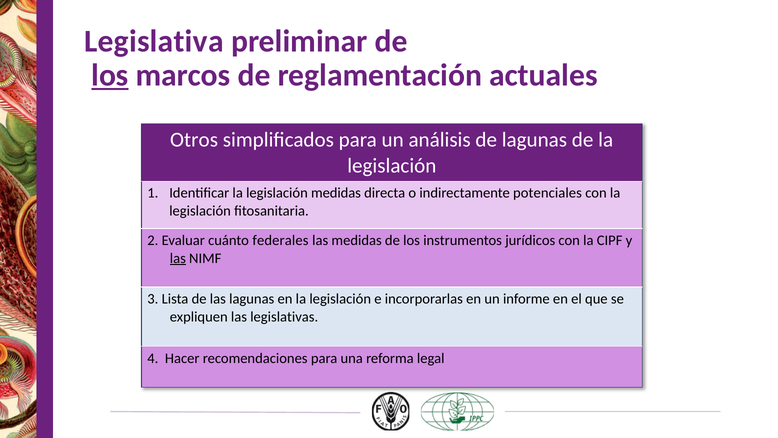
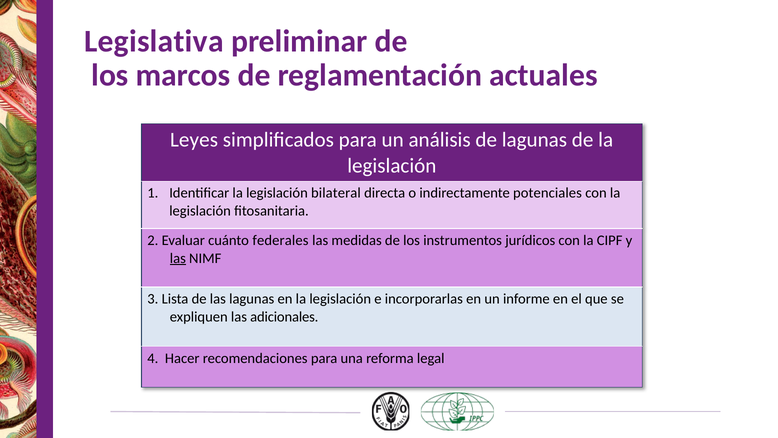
los underline: present -> none (110, 75)
Otros: Otros -> Leyes (194, 140)
legislación medidas: medidas -> bilateral (336, 193)
legislativas: legislativas -> adicionales (284, 317)
